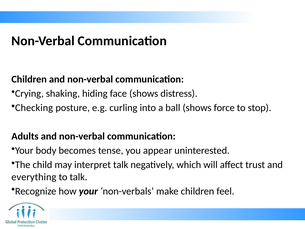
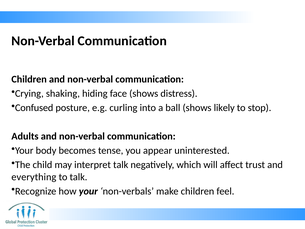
Checking: Checking -> Confused (34, 108)
force: force -> likely (224, 108)
